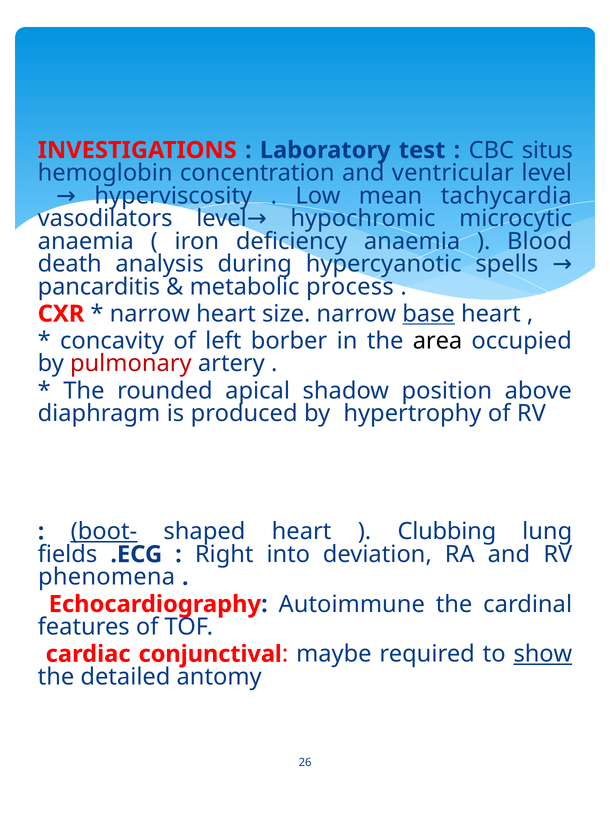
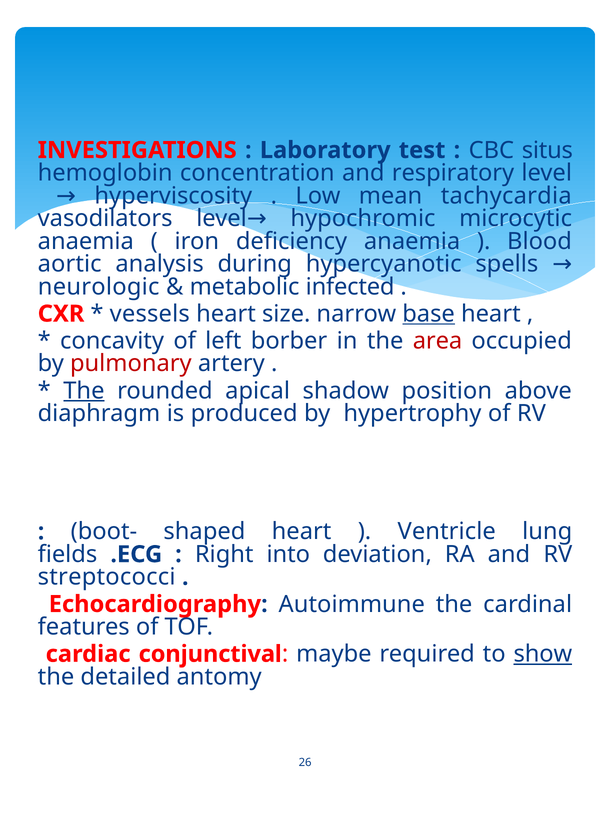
ventricular: ventricular -> respiratory (453, 173)
death: death -> aortic (70, 264)
pancarditis: pancarditis -> neurologic (99, 287)
process: process -> infected (350, 287)
narrow: narrow -> vessels (150, 314)
area colour: black -> red (437, 341)
The underline: none -> present (84, 391)
boot- underline: present -> none (104, 532)
Clubbing: Clubbing -> Ventricle (447, 532)
phenomena: phenomena -> streptococci (107, 577)
